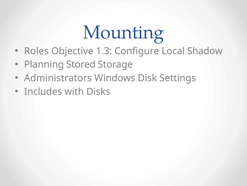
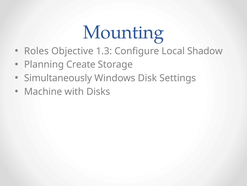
Stored: Stored -> Create (81, 64)
Administrators: Administrators -> Simultaneously (58, 78)
Includes: Includes -> Machine (43, 91)
